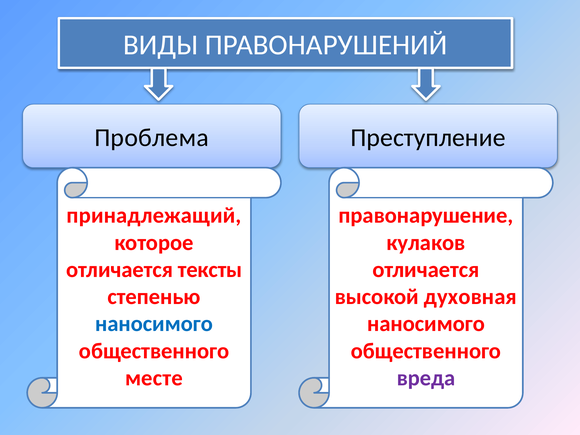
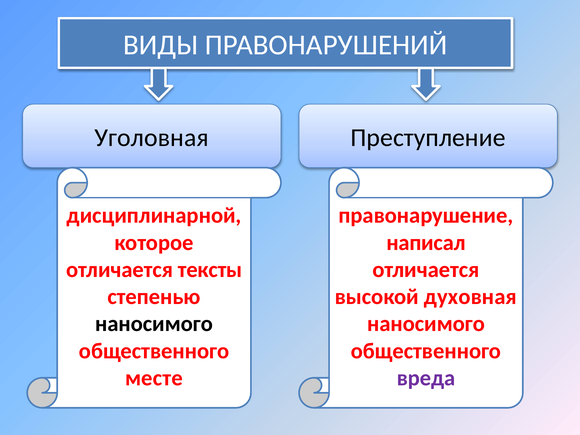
Проблема: Проблема -> Уголовная (152, 138)
принадлежащий: принадлежащий -> дисциплинарной (154, 216)
кулаков: кулаков -> написал (426, 243)
наносимого colour: blue -> black (154, 324)
